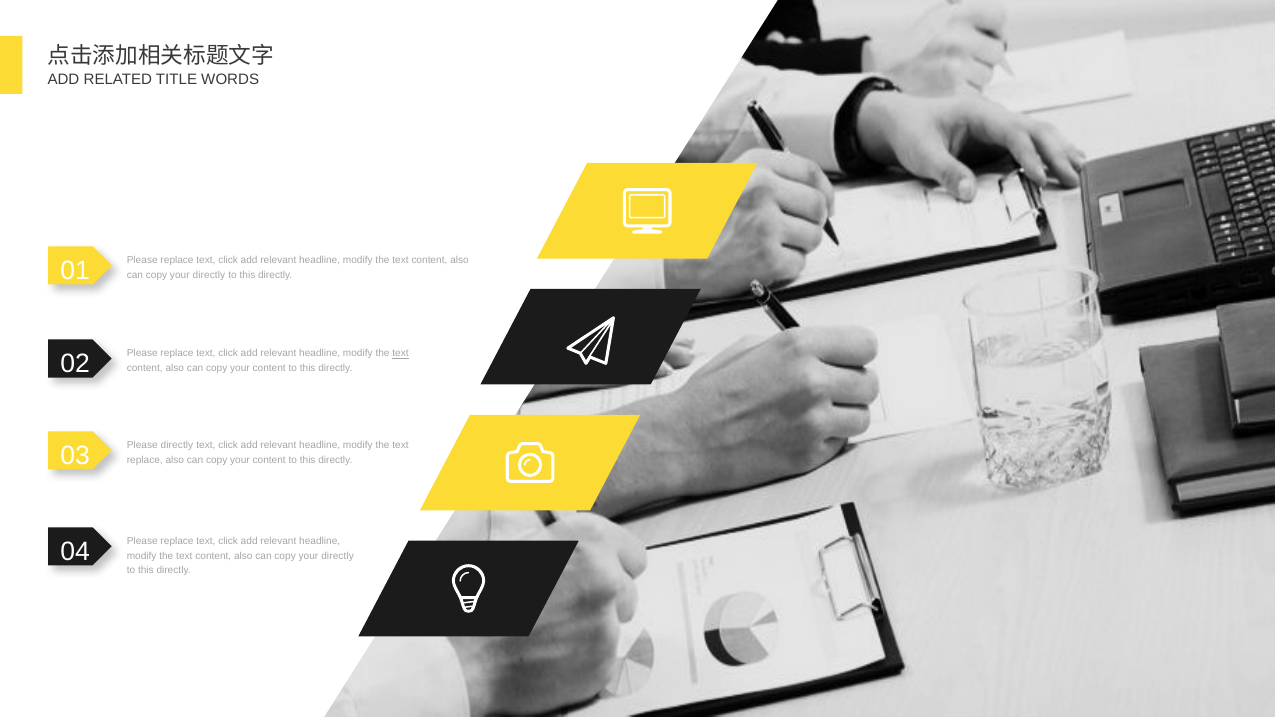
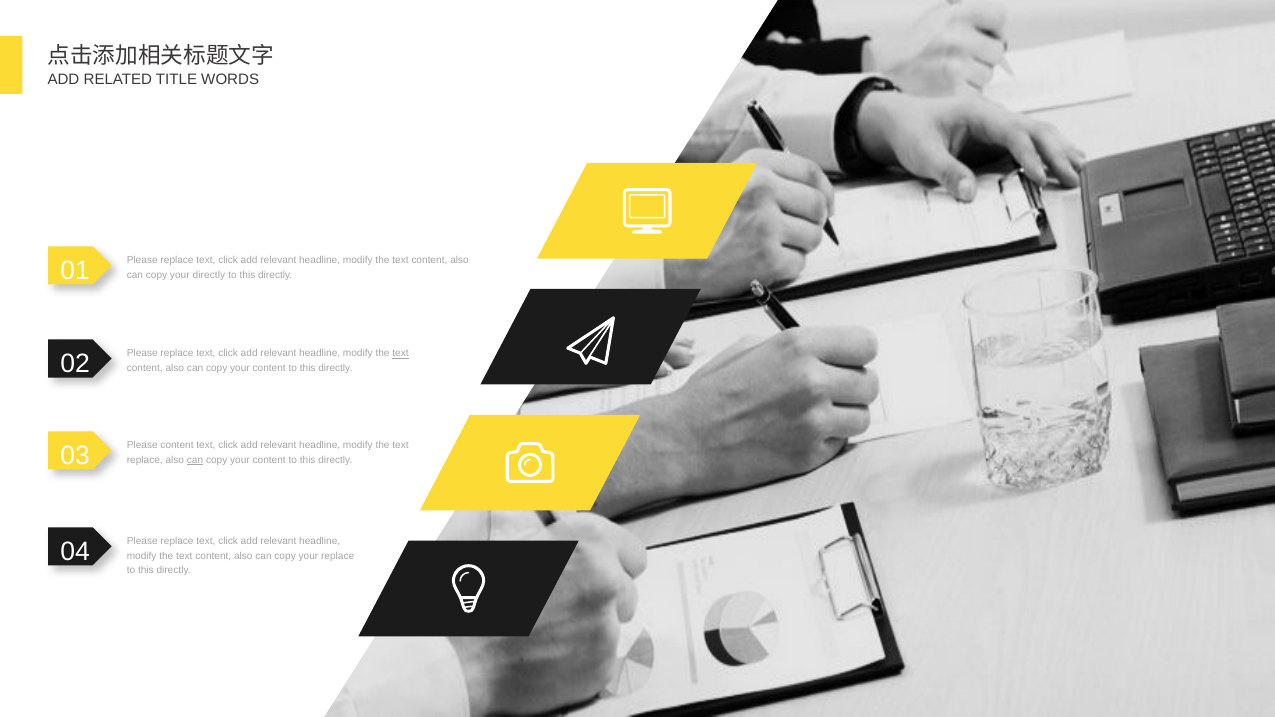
Please directly: directly -> content (177, 446)
can underline: none -> present (195, 460)
directly: directly -> replace (338, 556)
